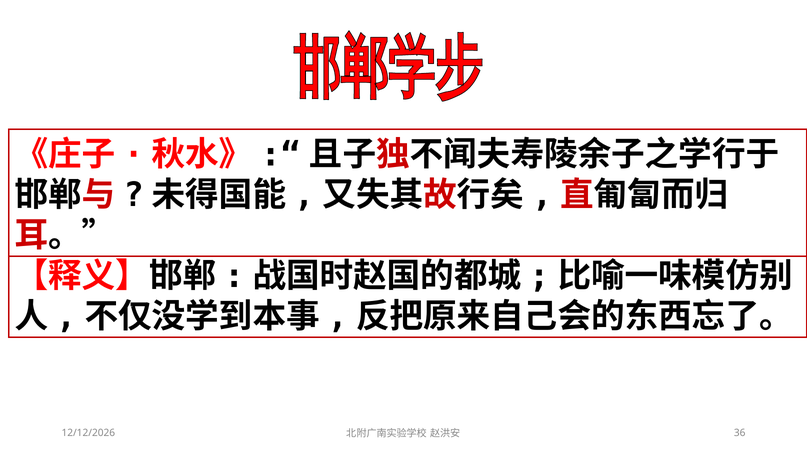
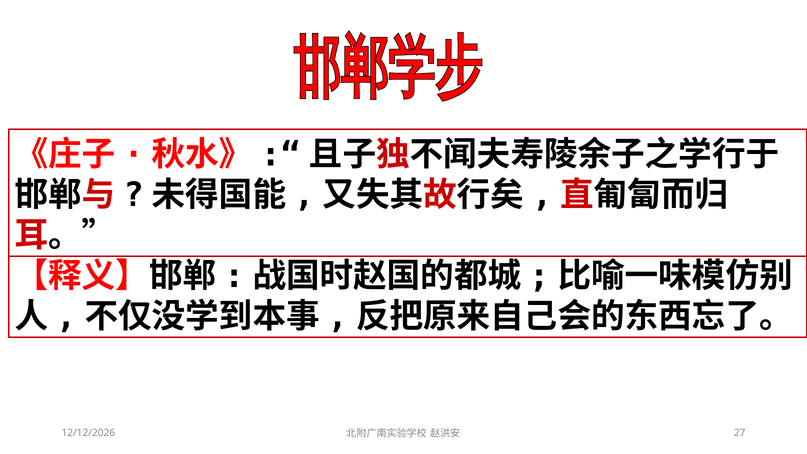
36: 36 -> 27 (740, 433)
